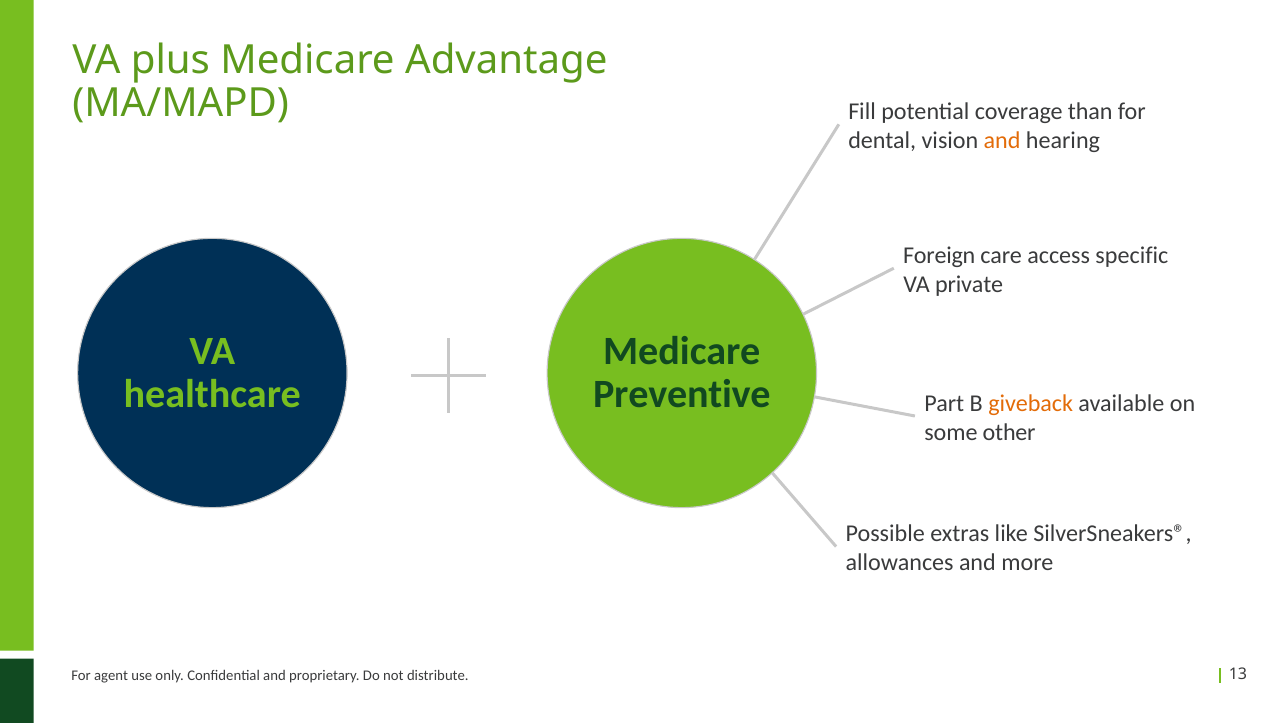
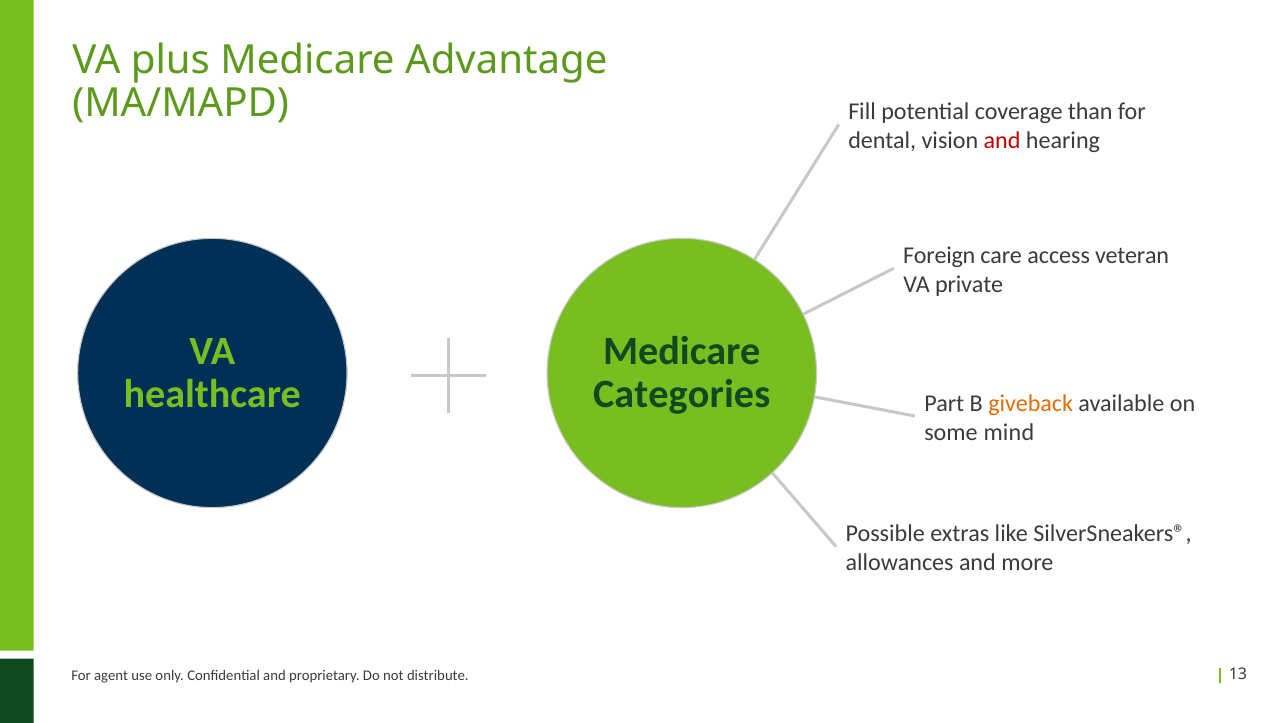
and colour: orange -> red (1002, 141)
specific: specific -> veteran (1132, 256)
Preventive: Preventive -> Categories (682, 395)
other: other -> mind (1009, 432)
